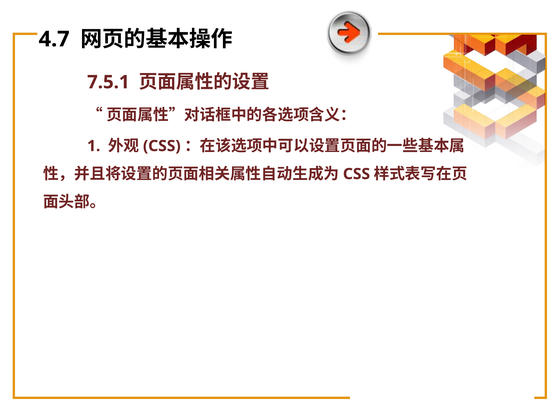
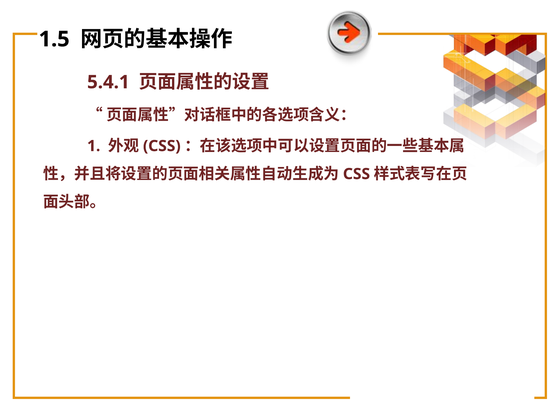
4.7: 4.7 -> 1.5 (54, 39)
7.5.1: 7.5.1 -> 5.4.1 (108, 82)
